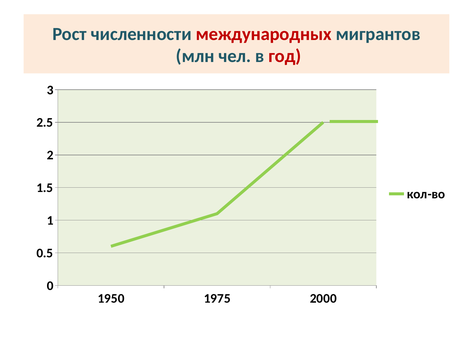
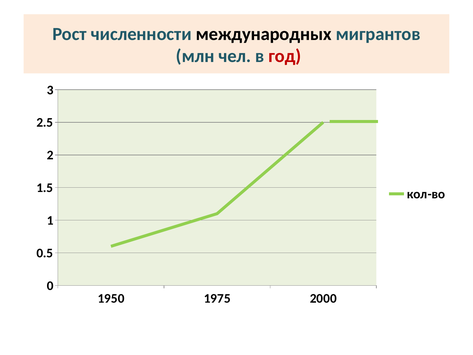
международных colour: red -> black (264, 34)
